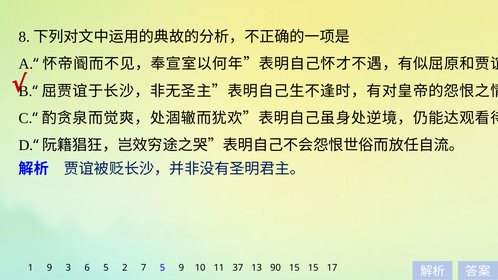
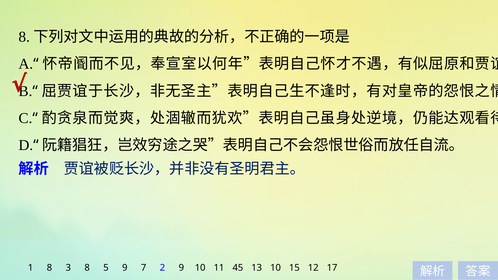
1 9: 9 -> 8 (49, 268)
3 6: 6 -> 8 (87, 268)
5 2: 2 -> 9 (125, 268)
7 5: 5 -> 2 (162, 268)
37: 37 -> 45 (238, 268)
13 90: 90 -> 10 (276, 268)
15 15: 15 -> 12 (313, 268)
